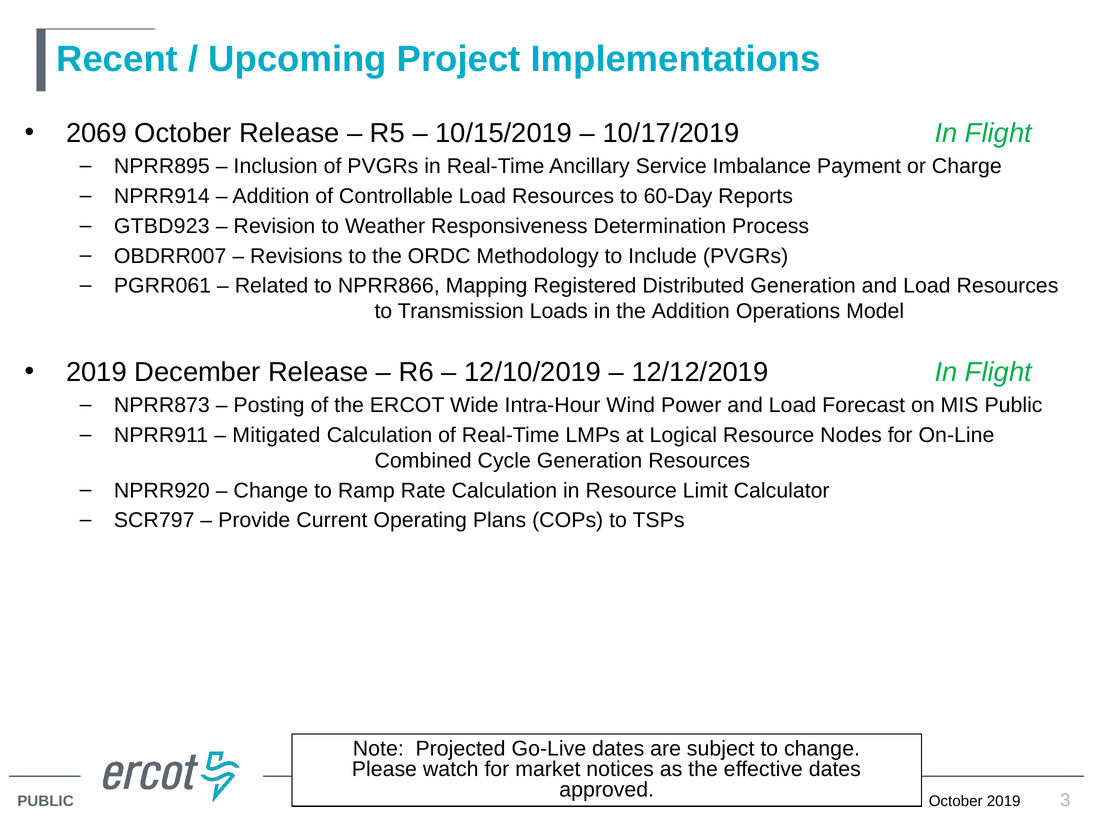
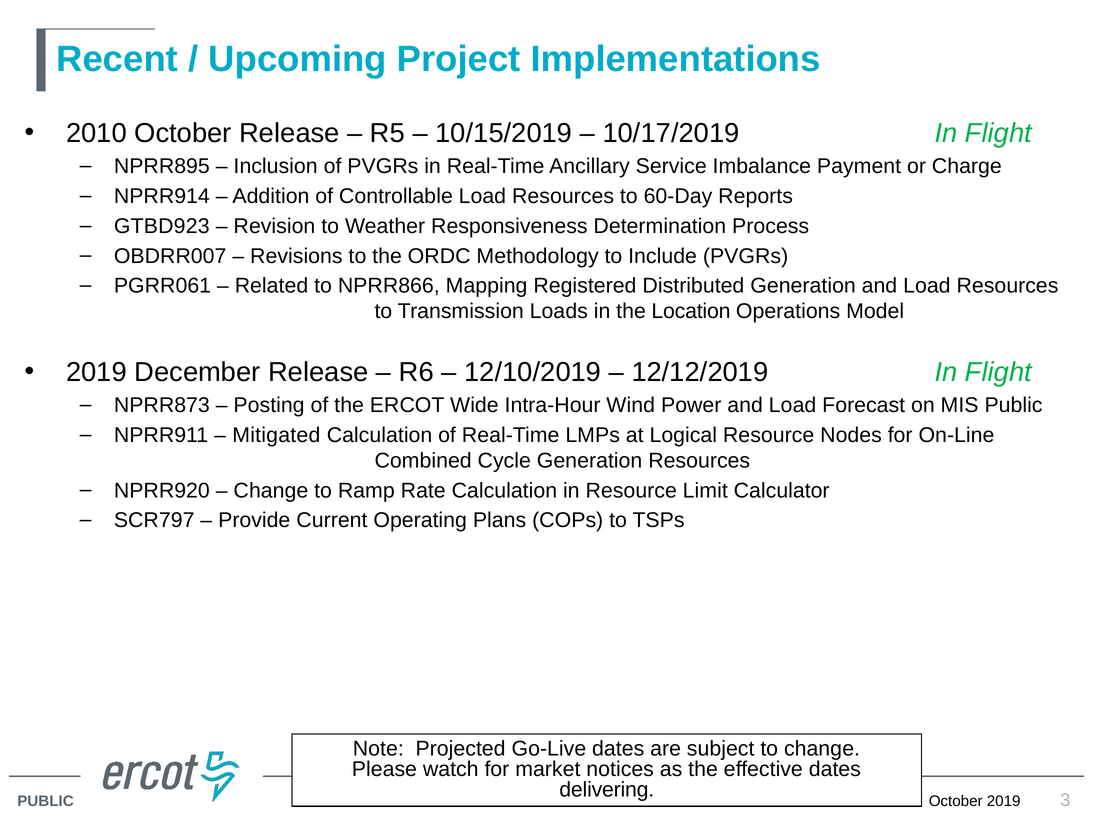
2069: 2069 -> 2010 (96, 133)
the Addition: Addition -> Location (691, 311)
approved: approved -> delivering (607, 789)
